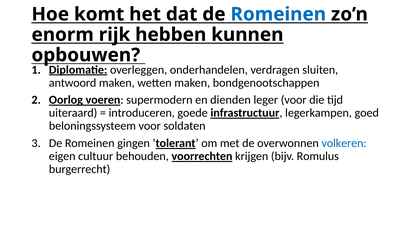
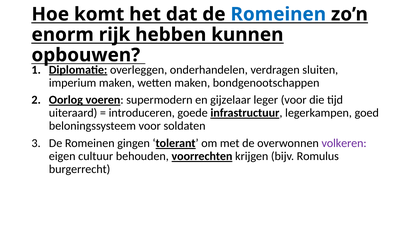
antwoord: antwoord -> imperium (73, 83)
dienden: dienden -> gijzelaar (231, 100)
volkeren colour: blue -> purple (344, 143)
